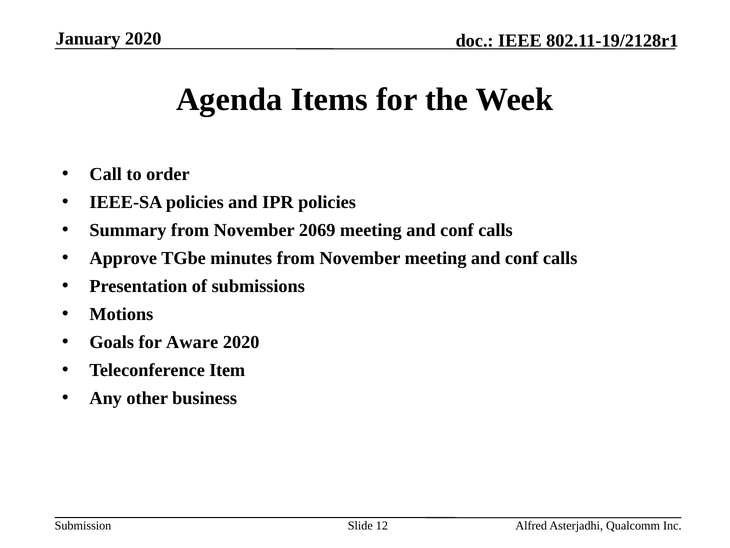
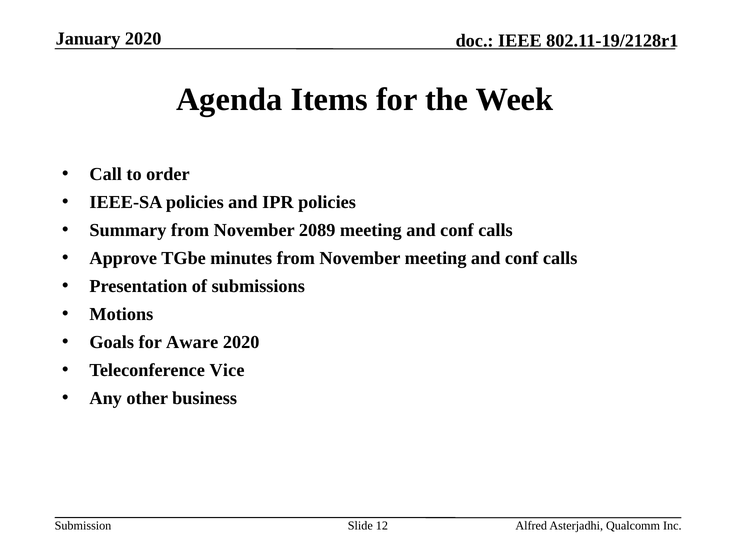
2069: 2069 -> 2089 (317, 230)
Item: Item -> Vice (227, 370)
